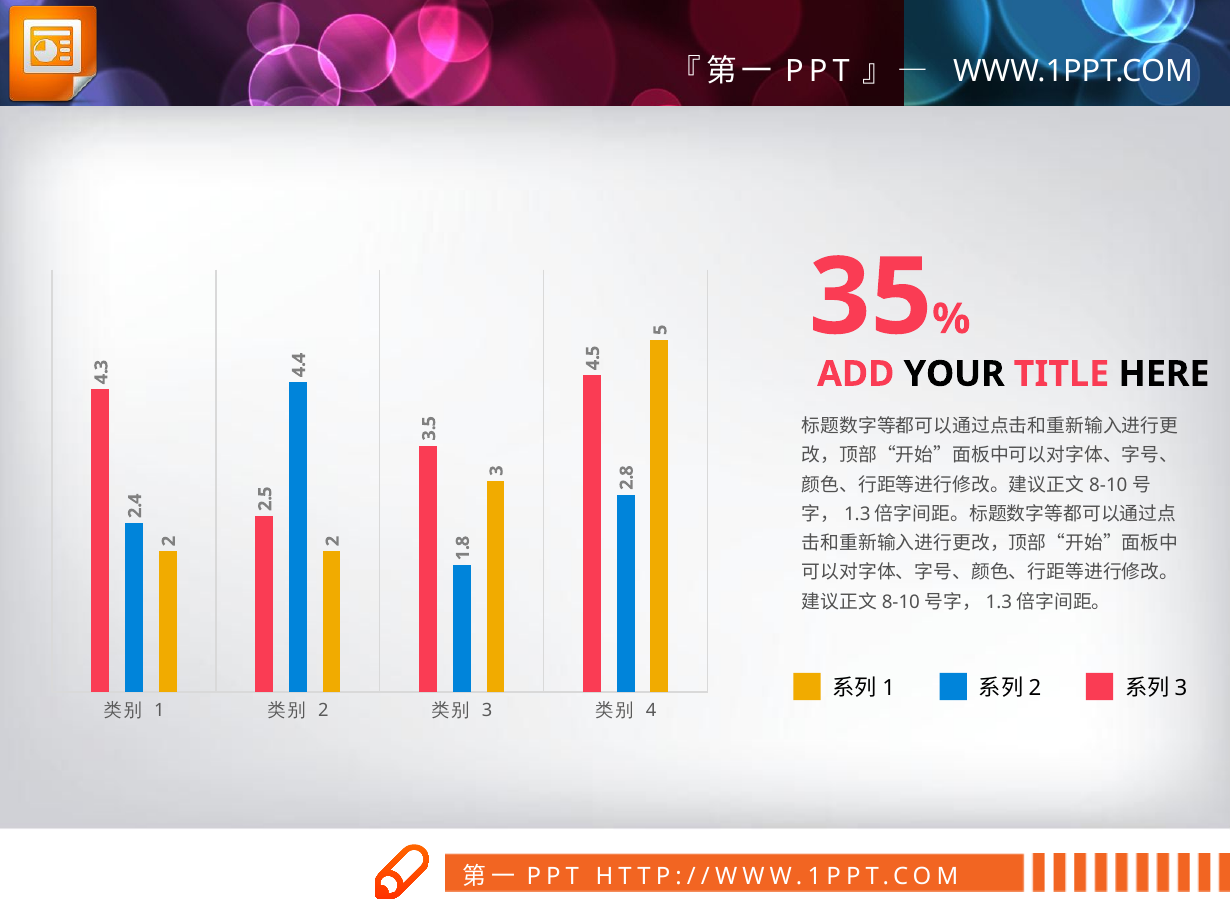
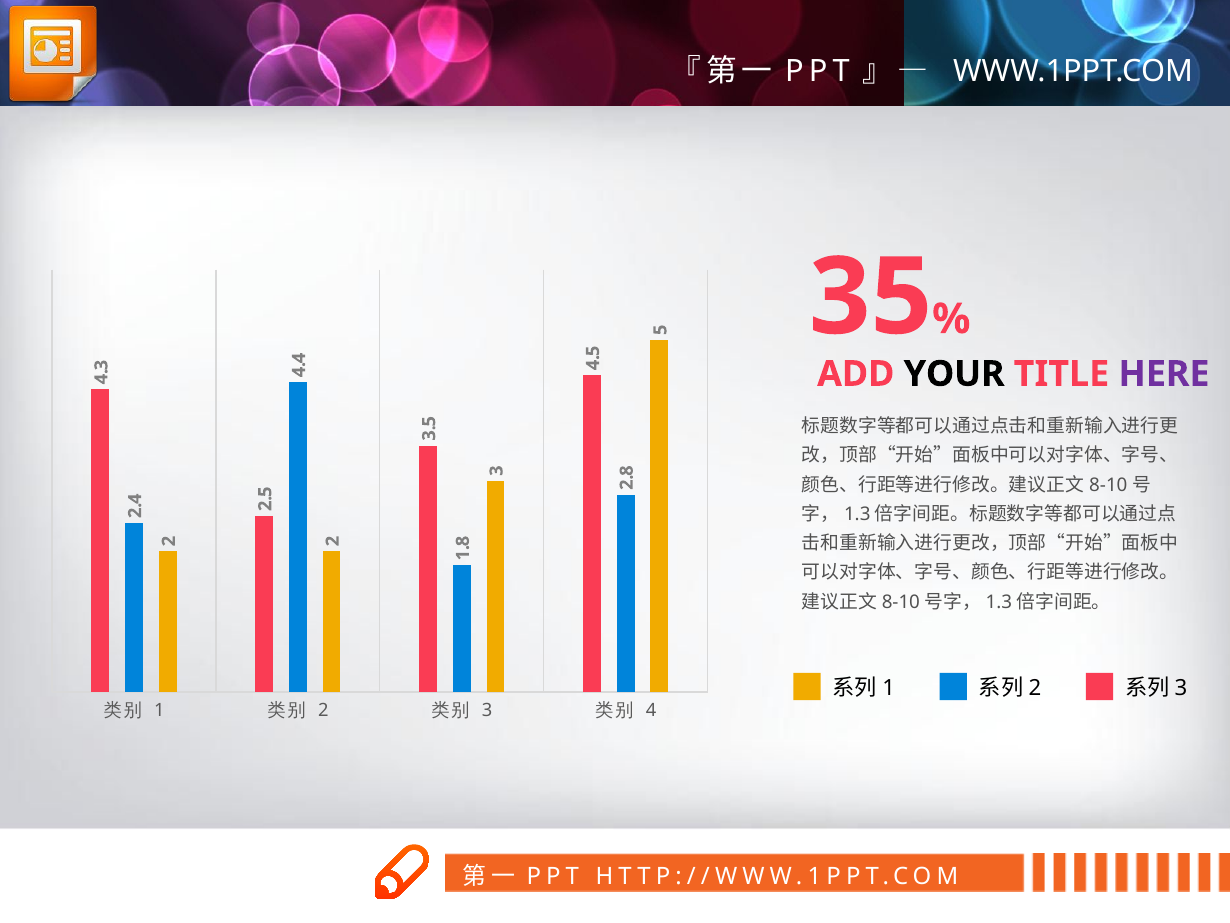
HERE colour: black -> purple (1164, 374)
